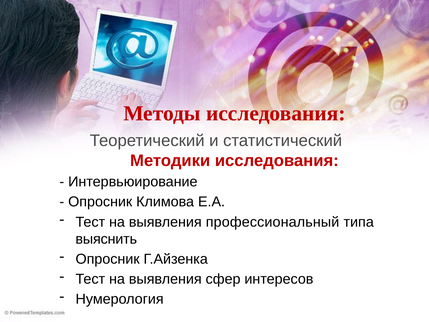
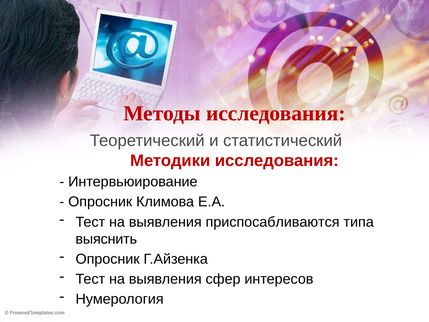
профессиональный: профессиональный -> приспосабливаются (273, 222)
